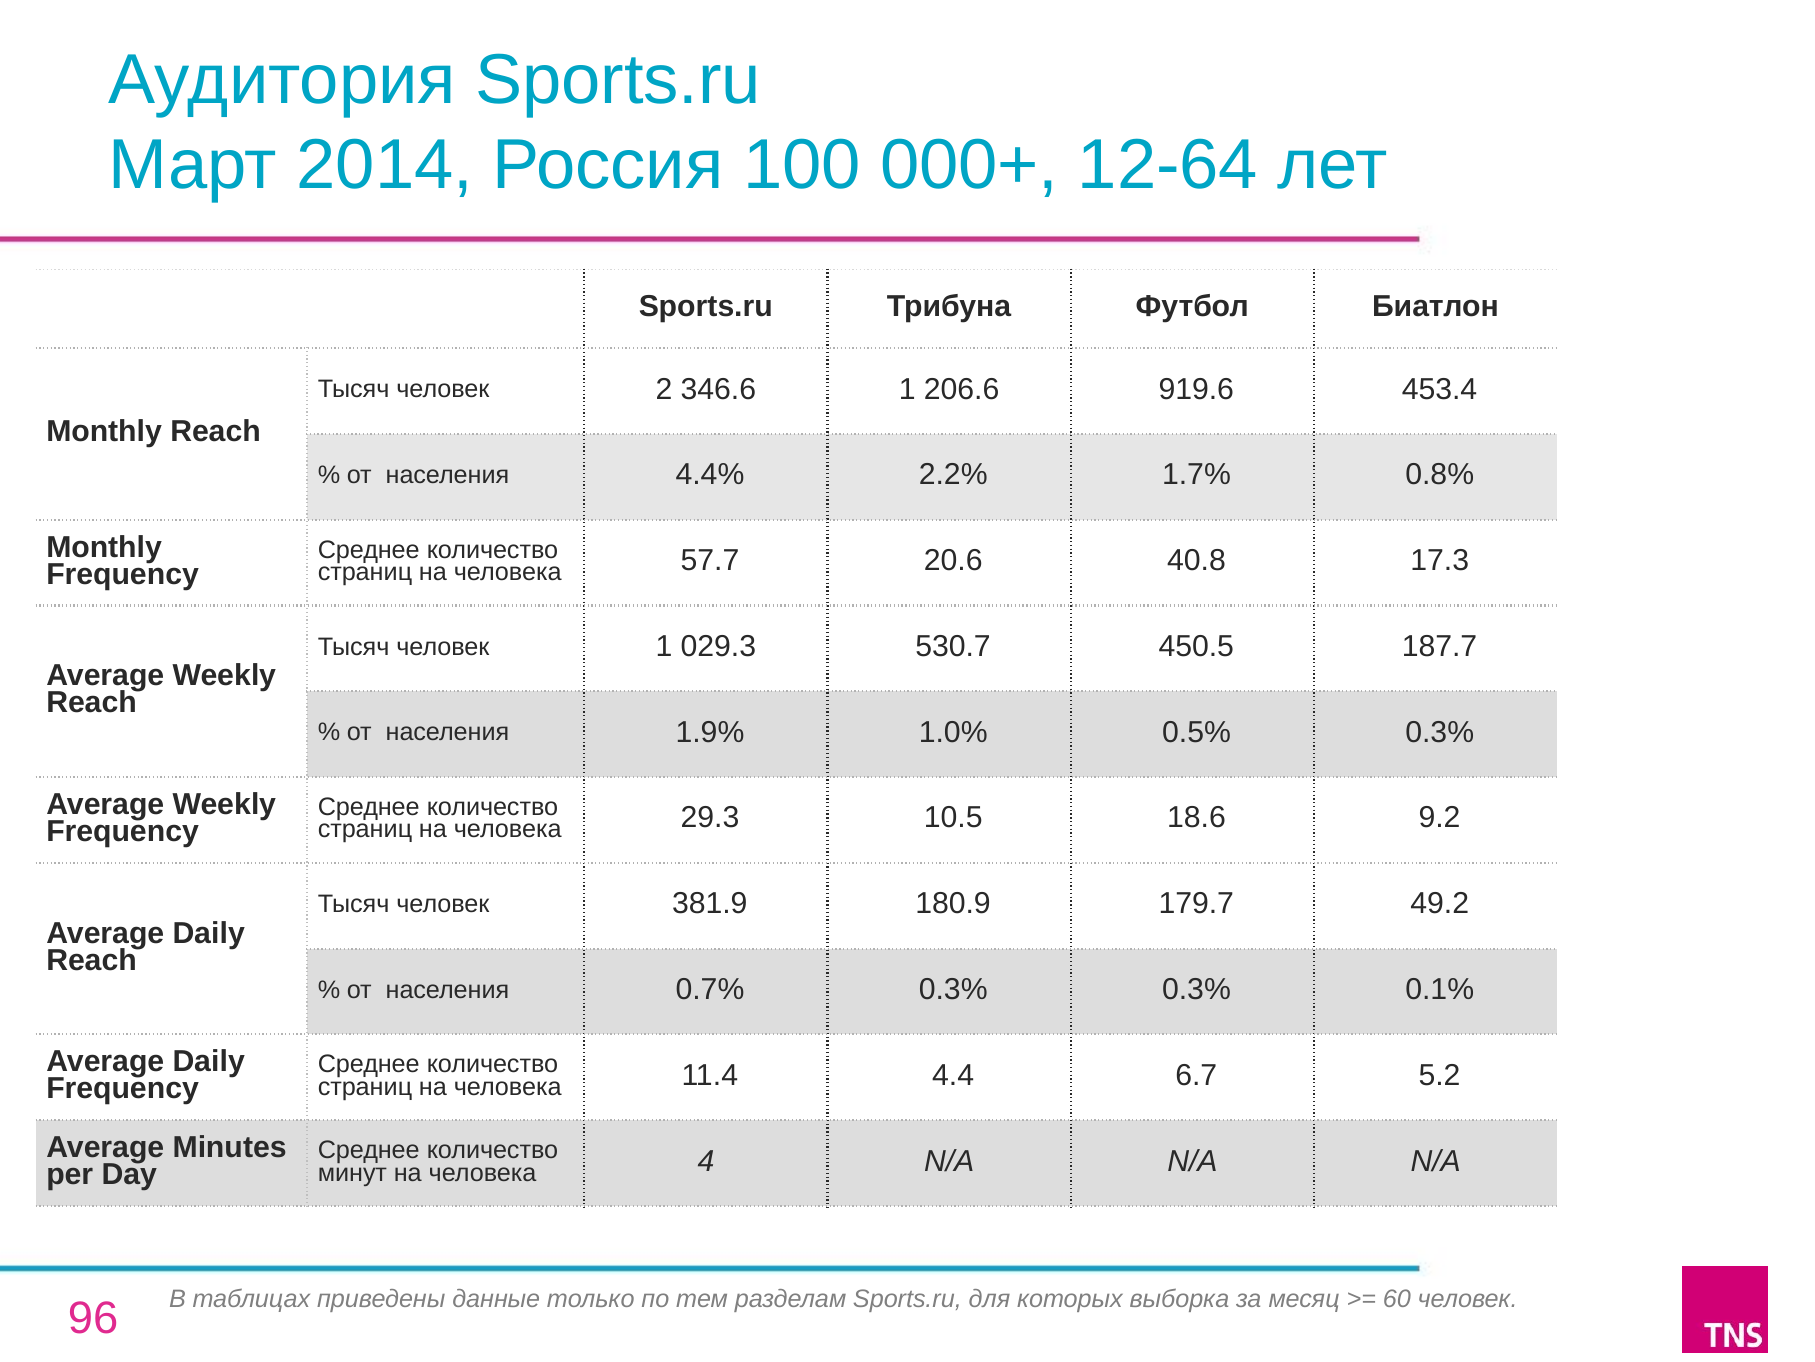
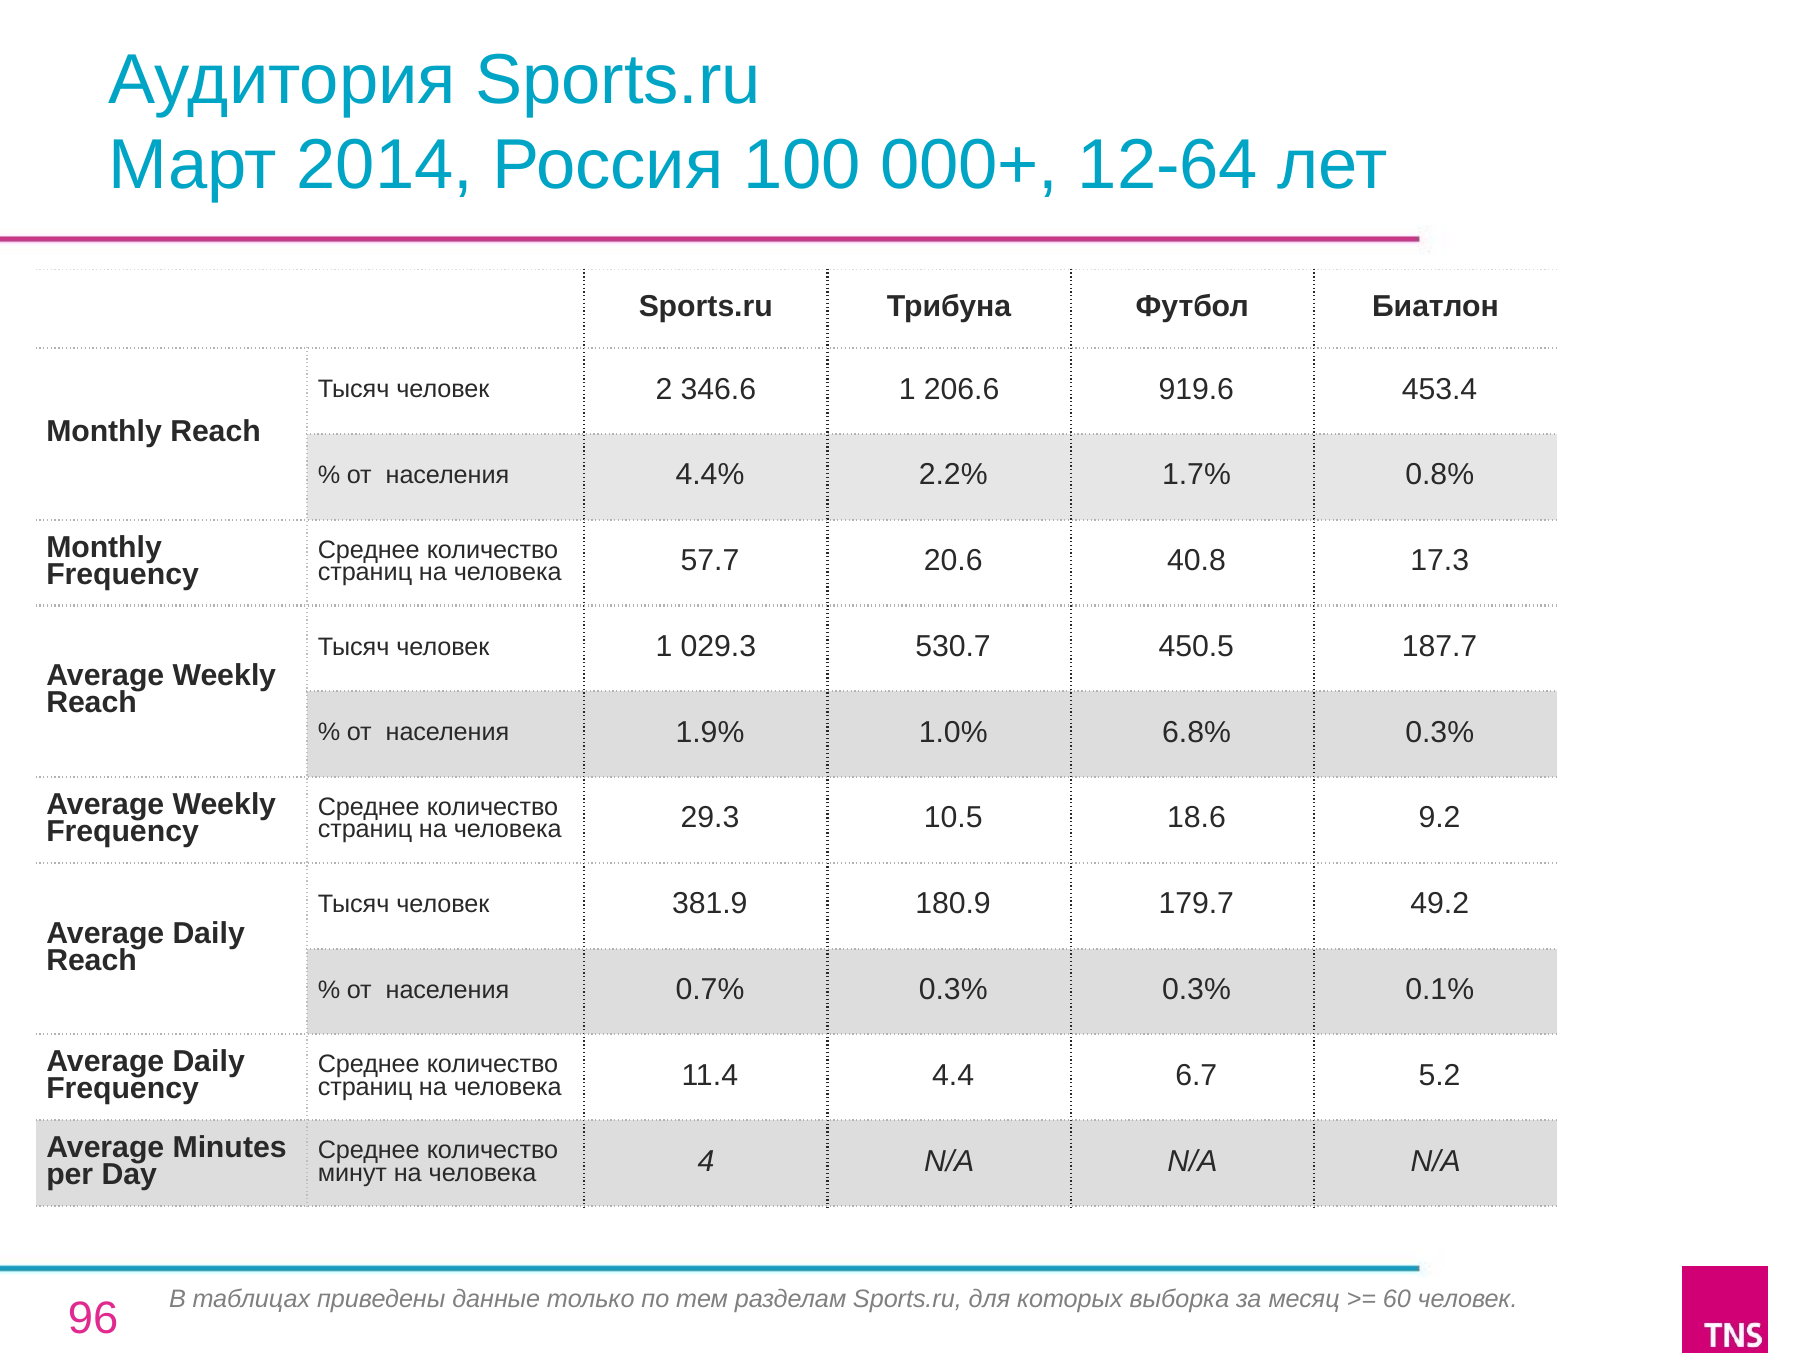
0.5%: 0.5% -> 6.8% (1197, 732)
